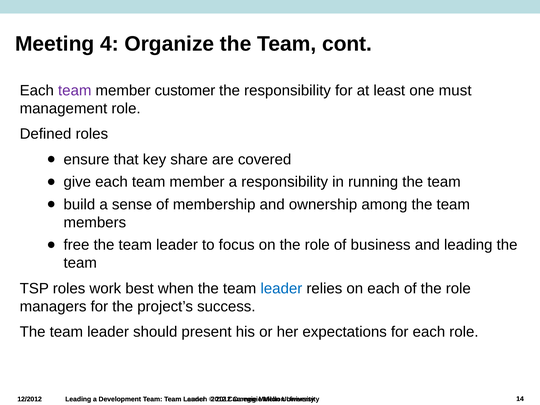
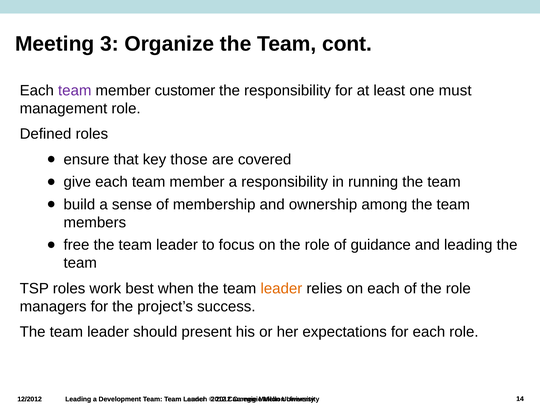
4: 4 -> 3 (109, 44)
share: share -> those (189, 159)
business: business -> guidance (381, 245)
leader colour: blue -> orange (281, 288)
